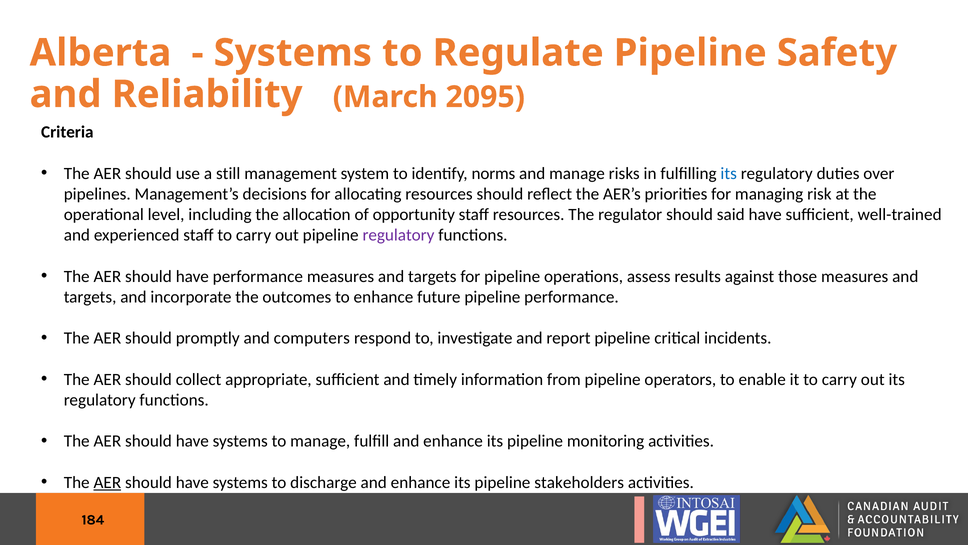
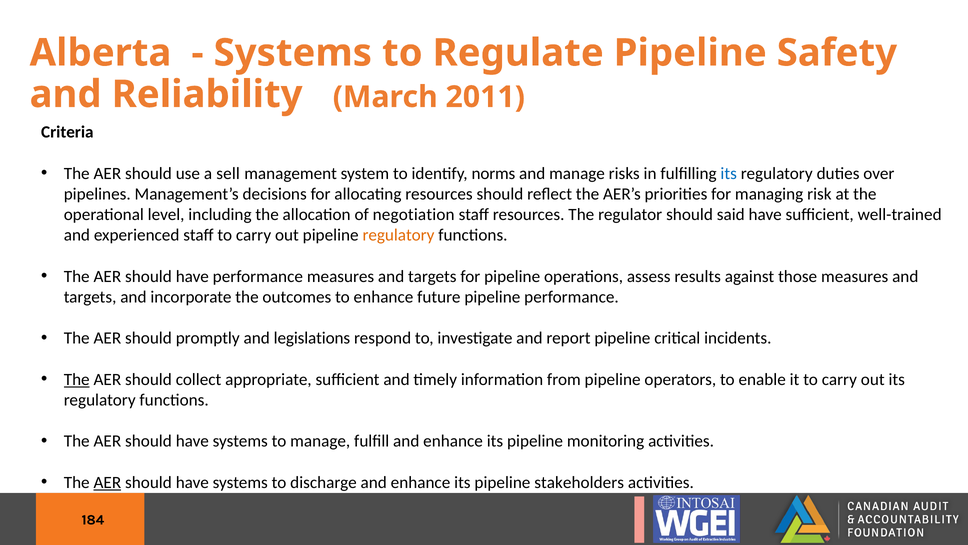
2095: 2095 -> 2011 (485, 97)
still: still -> sell (228, 173)
opportunity: opportunity -> negotiation (414, 214)
regulatory colour: purple -> orange (398, 235)
computers: computers -> legislations (312, 338)
The underline: none -> present (77, 379)
